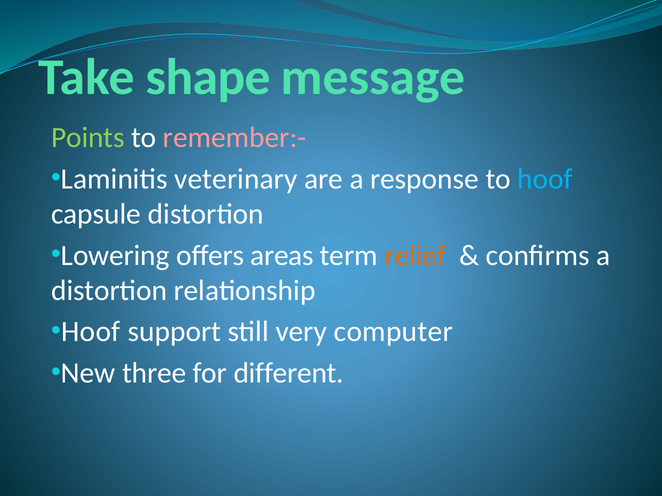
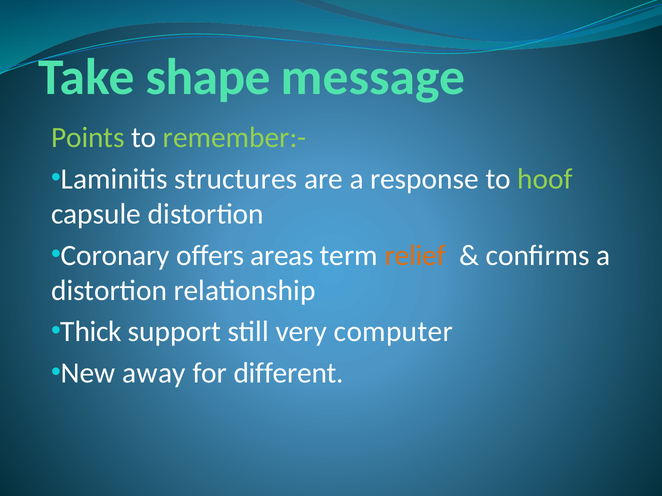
remember:- colour: pink -> light green (235, 138)
veterinary: veterinary -> structures (236, 179)
hoof colour: light blue -> light green (545, 179)
Lowering: Lowering -> Coronary (115, 256)
Hoof: Hoof -> Thick (91, 332)
three: three -> away (154, 373)
